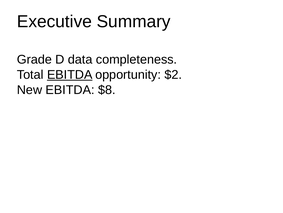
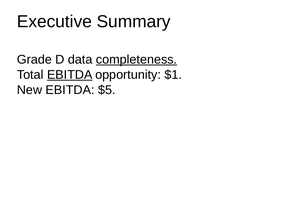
completeness underline: none -> present (137, 59)
$2: $2 -> $1 (173, 74)
$8: $8 -> $5 (107, 90)
